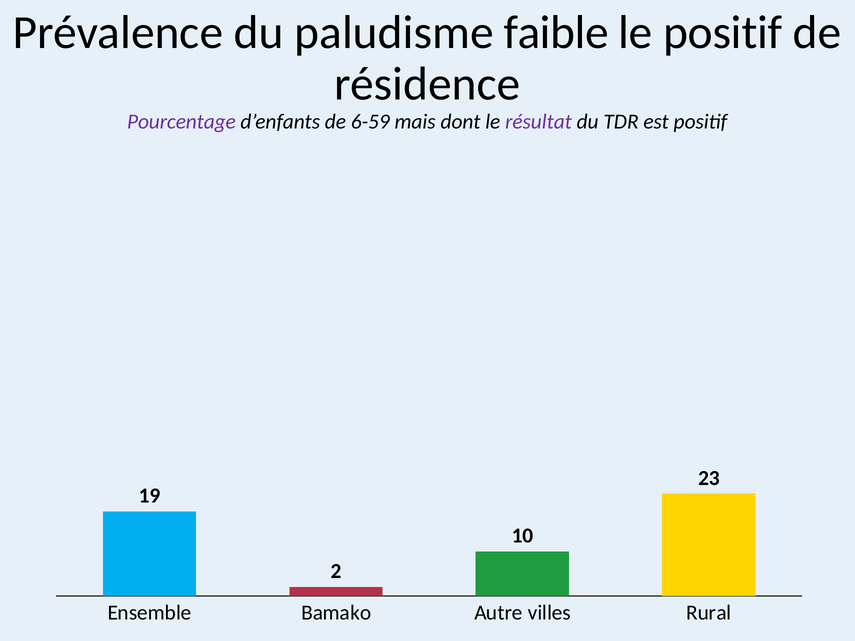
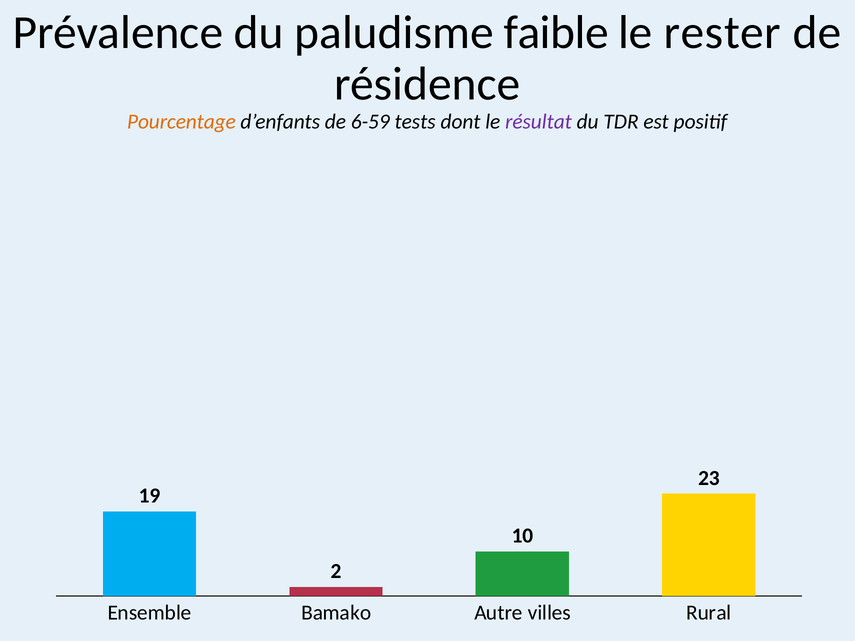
le positif: positif -> rester (722, 33)
Pourcentage colour: purple -> orange (181, 122)
mais: mais -> tests (415, 122)
